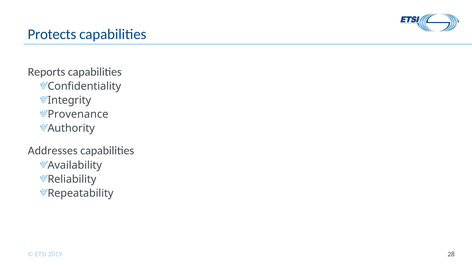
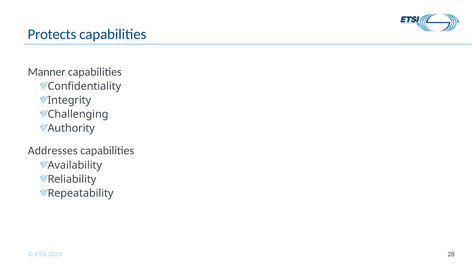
Reports: Reports -> Manner (47, 72)
Provenance: Provenance -> Challenging (78, 115)
